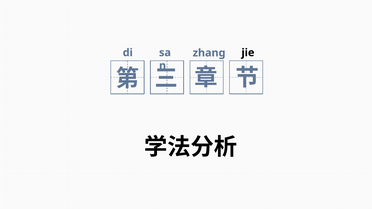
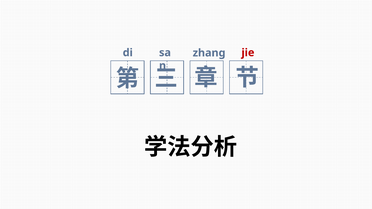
jie colour: black -> red (248, 53)
